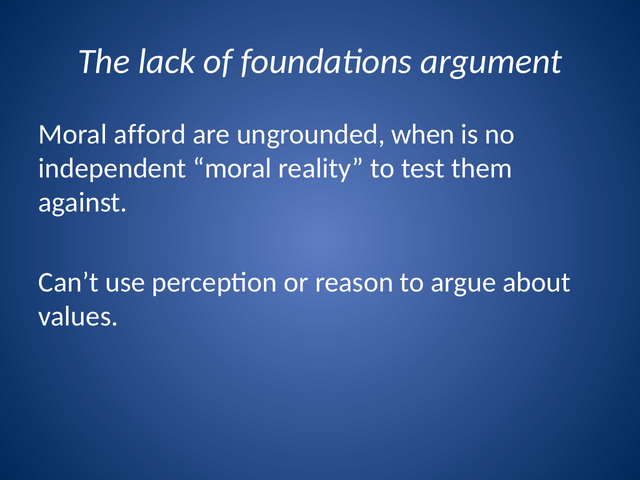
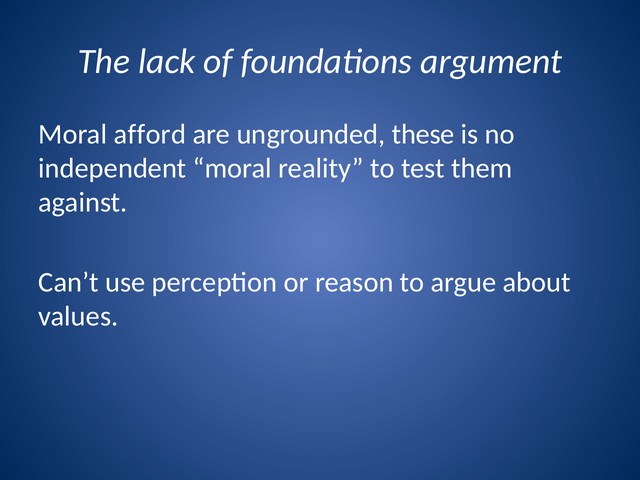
when: when -> these (423, 134)
